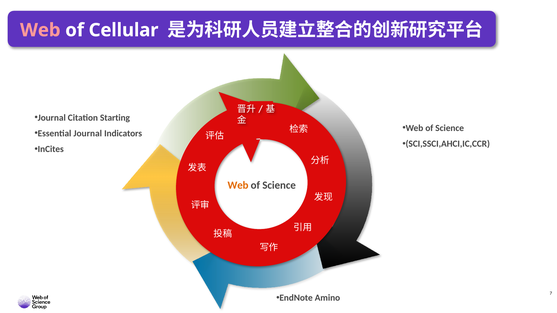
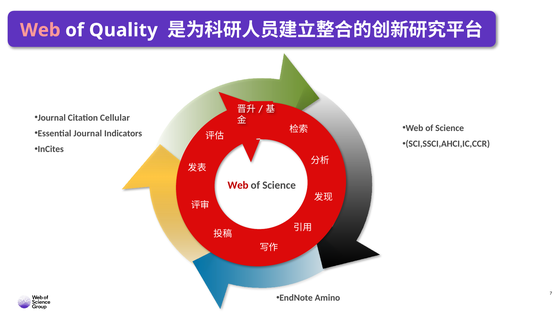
Cellular: Cellular -> Quality (123, 30)
Starting: Starting -> Cellular (115, 118)
Web colour: orange -> red (238, 185)
